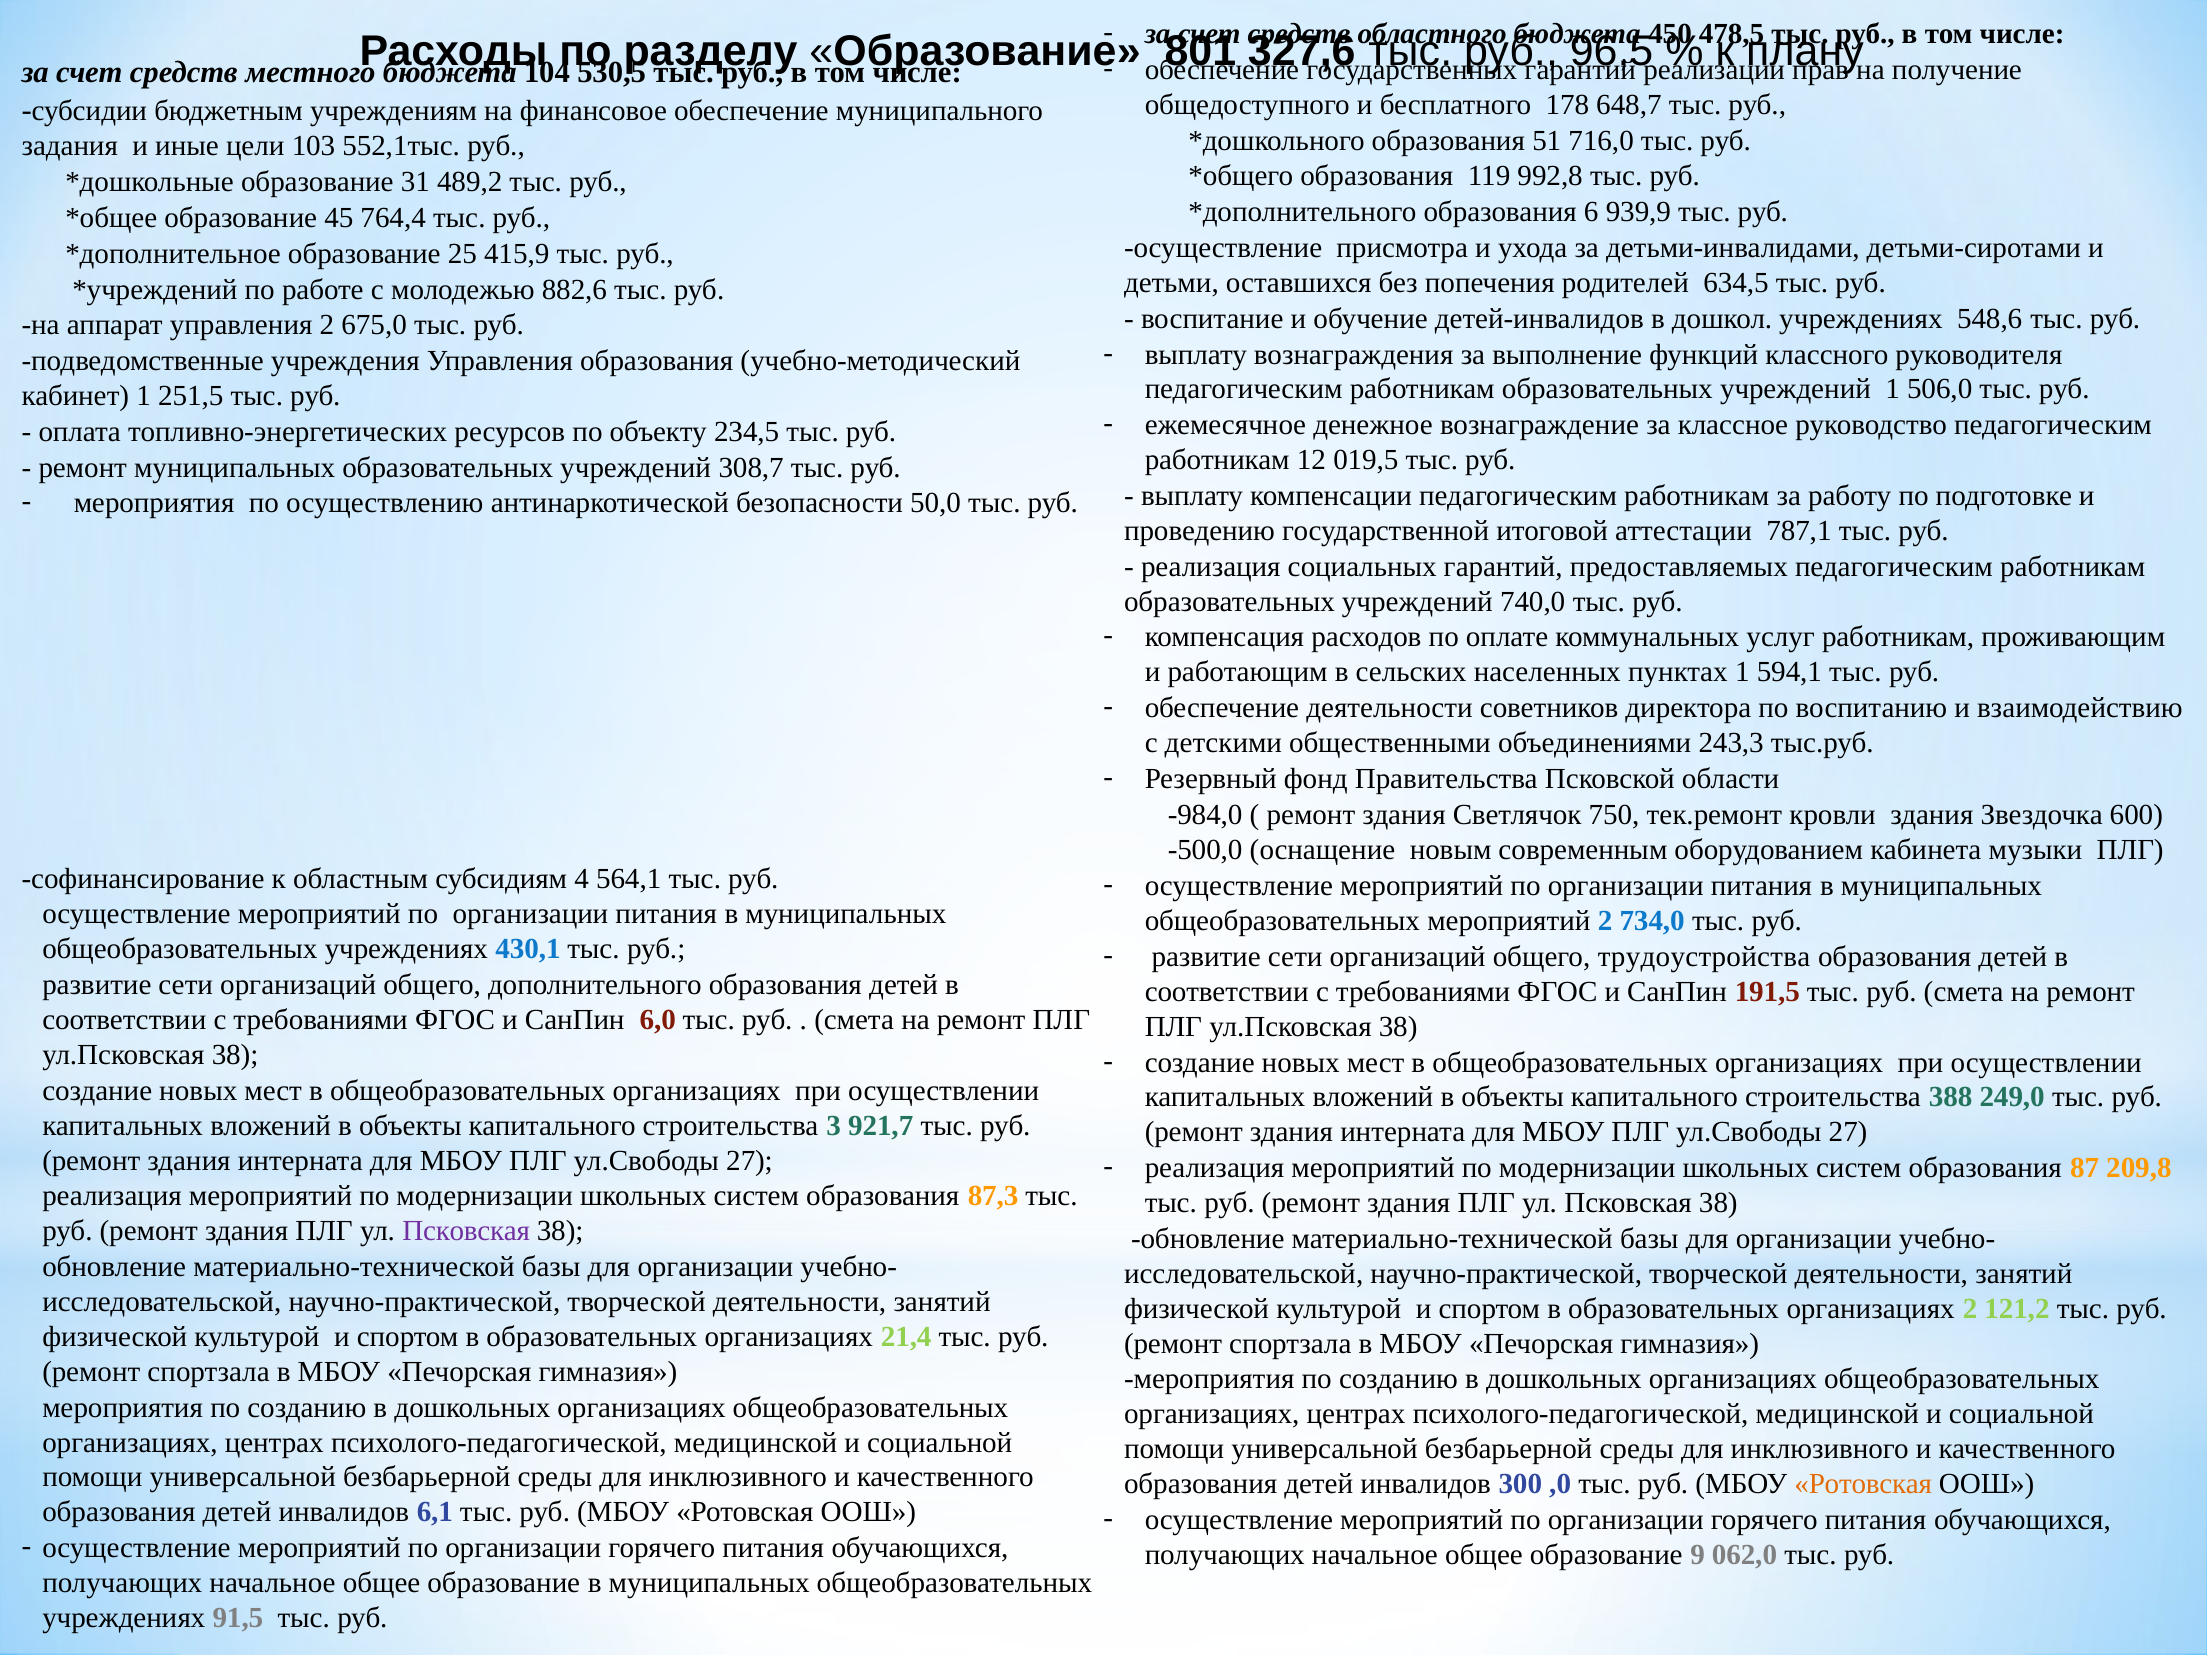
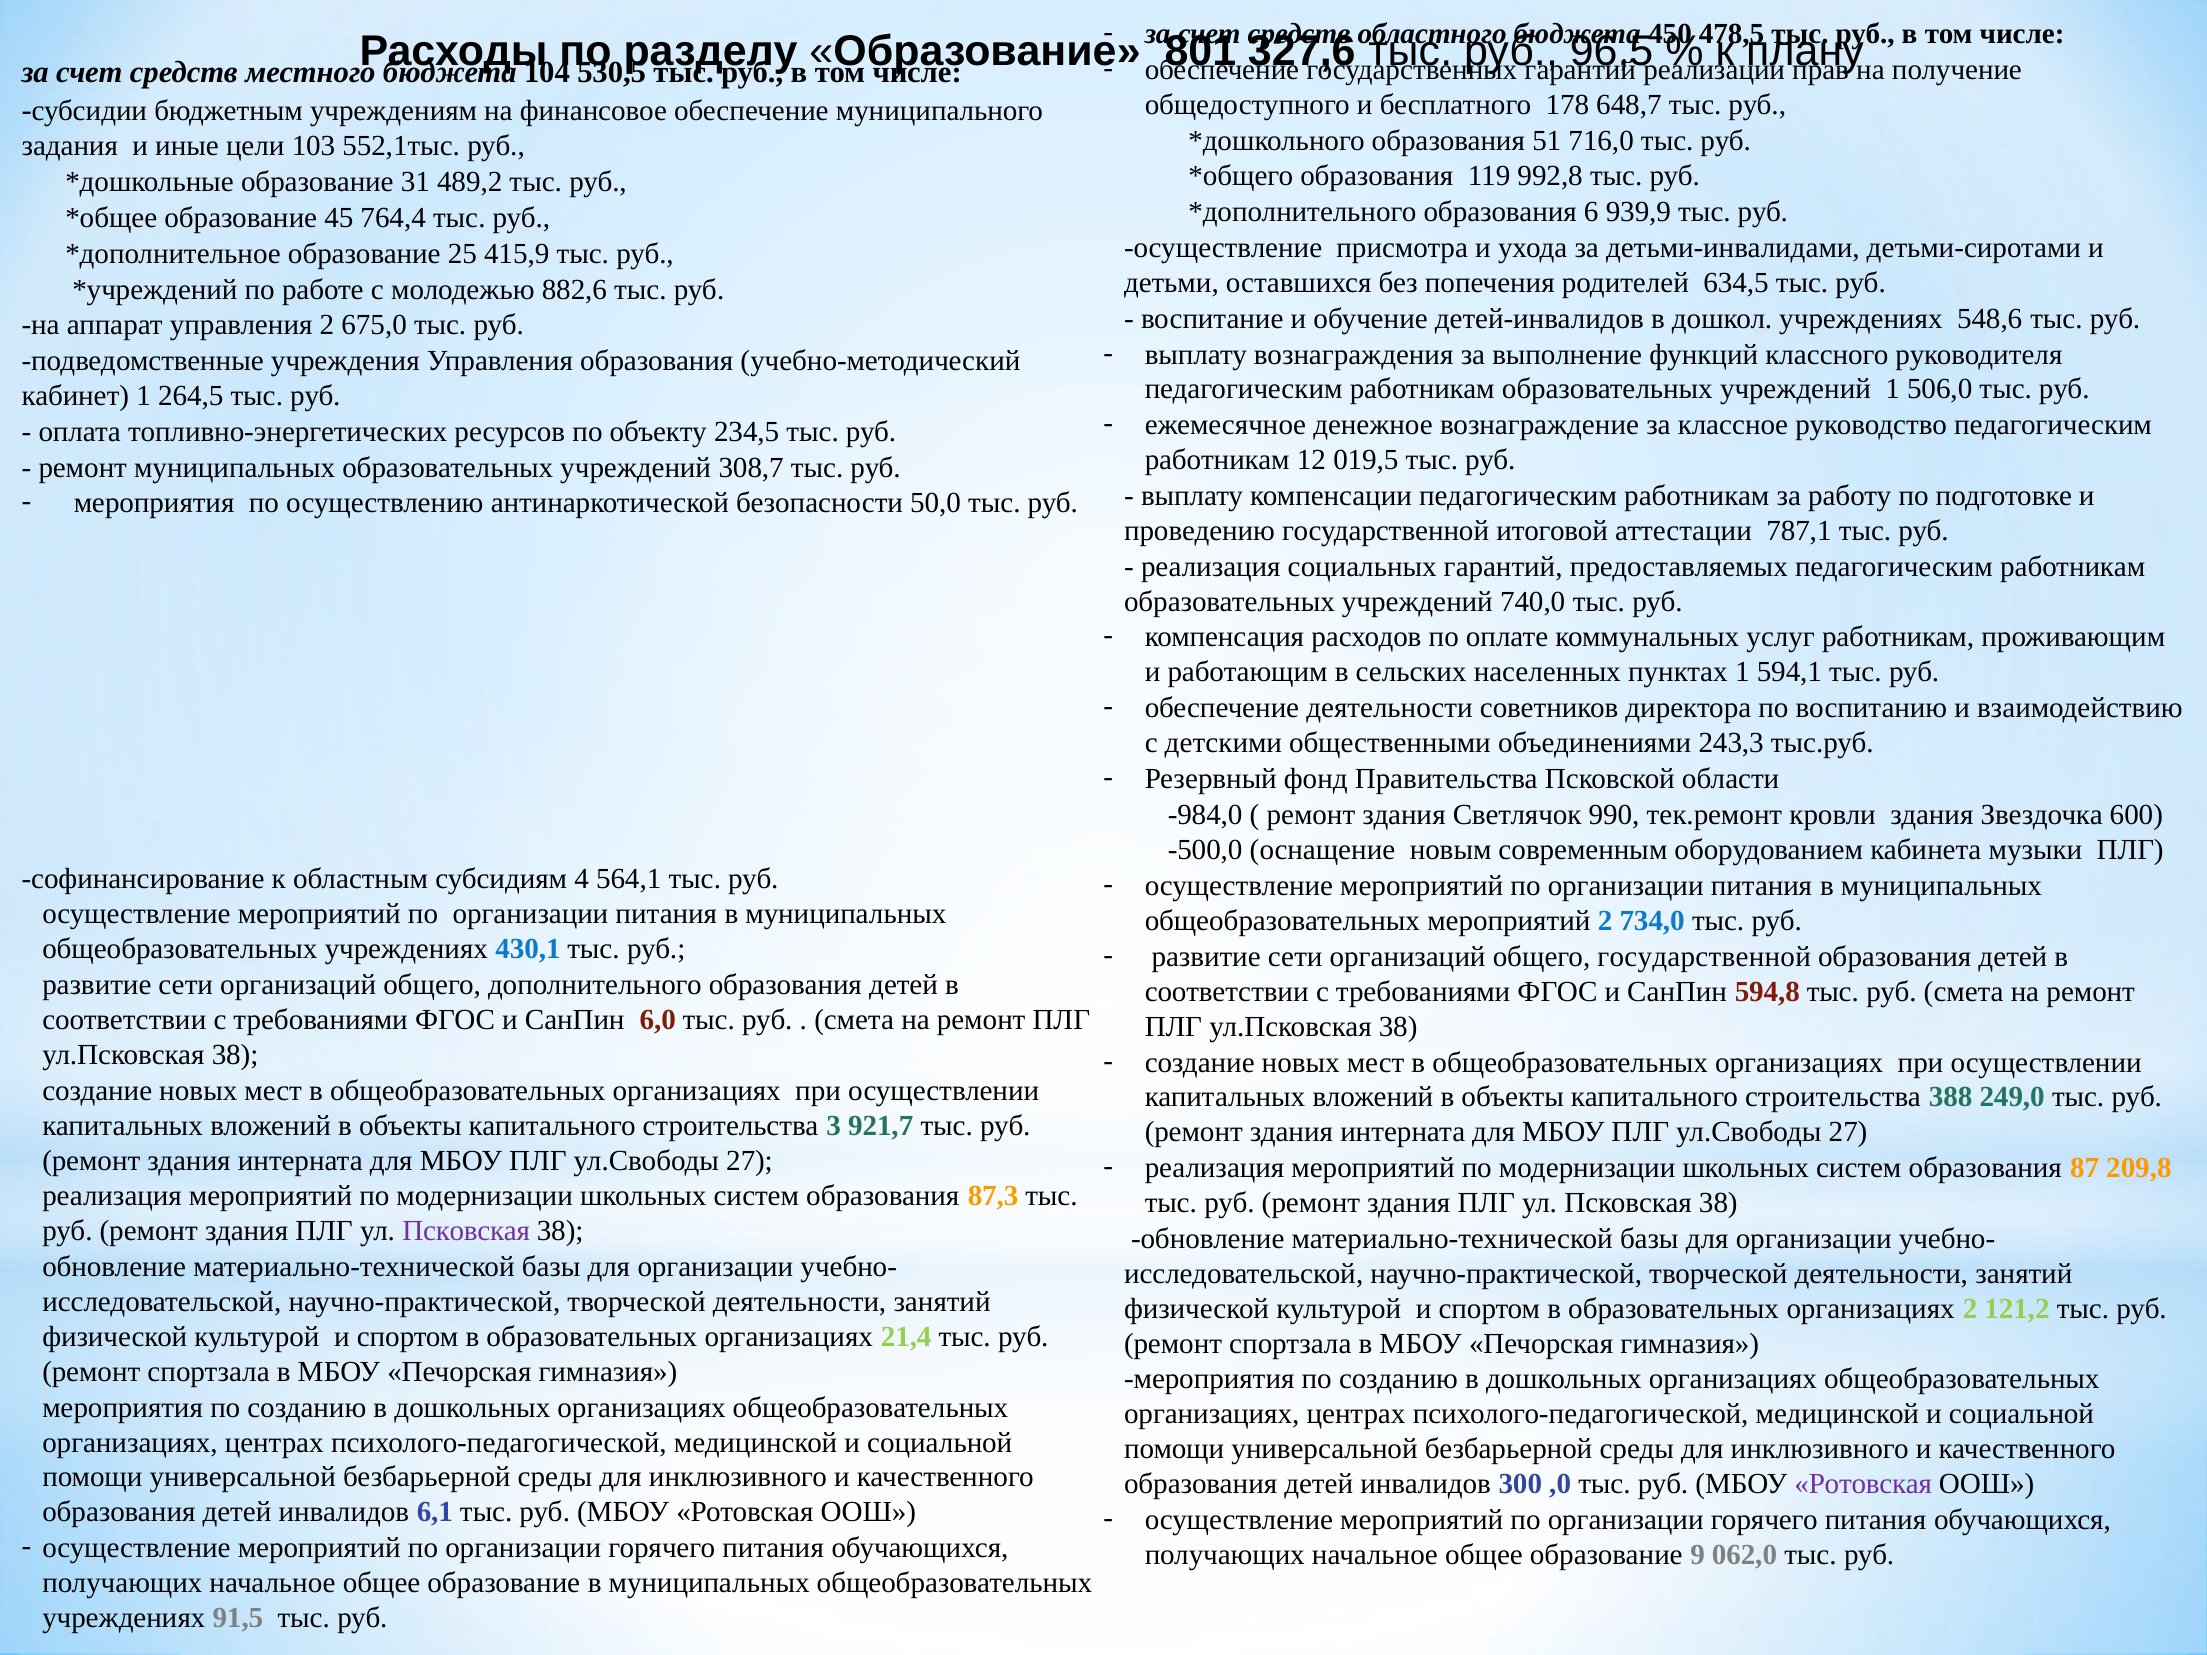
251,5: 251,5 -> 264,5 (191, 396)
750: 750 -> 990 (1614, 815)
общего трудоустройства: трудоустройства -> государственной (1704, 957)
191,5: 191,5 -> 594,8 (1767, 992)
Ротовская colour: orange -> purple (1863, 1484)
